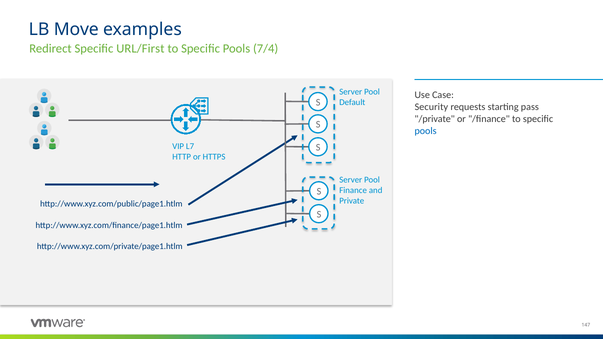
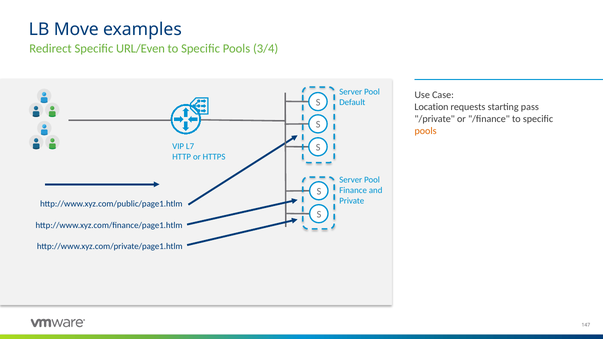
URL/First: URL/First -> URL/Even (141, 49)
7/4: 7/4 -> 3/4 (266, 49)
Security: Security -> Location (431, 107)
pools colour: blue -> orange (426, 131)
